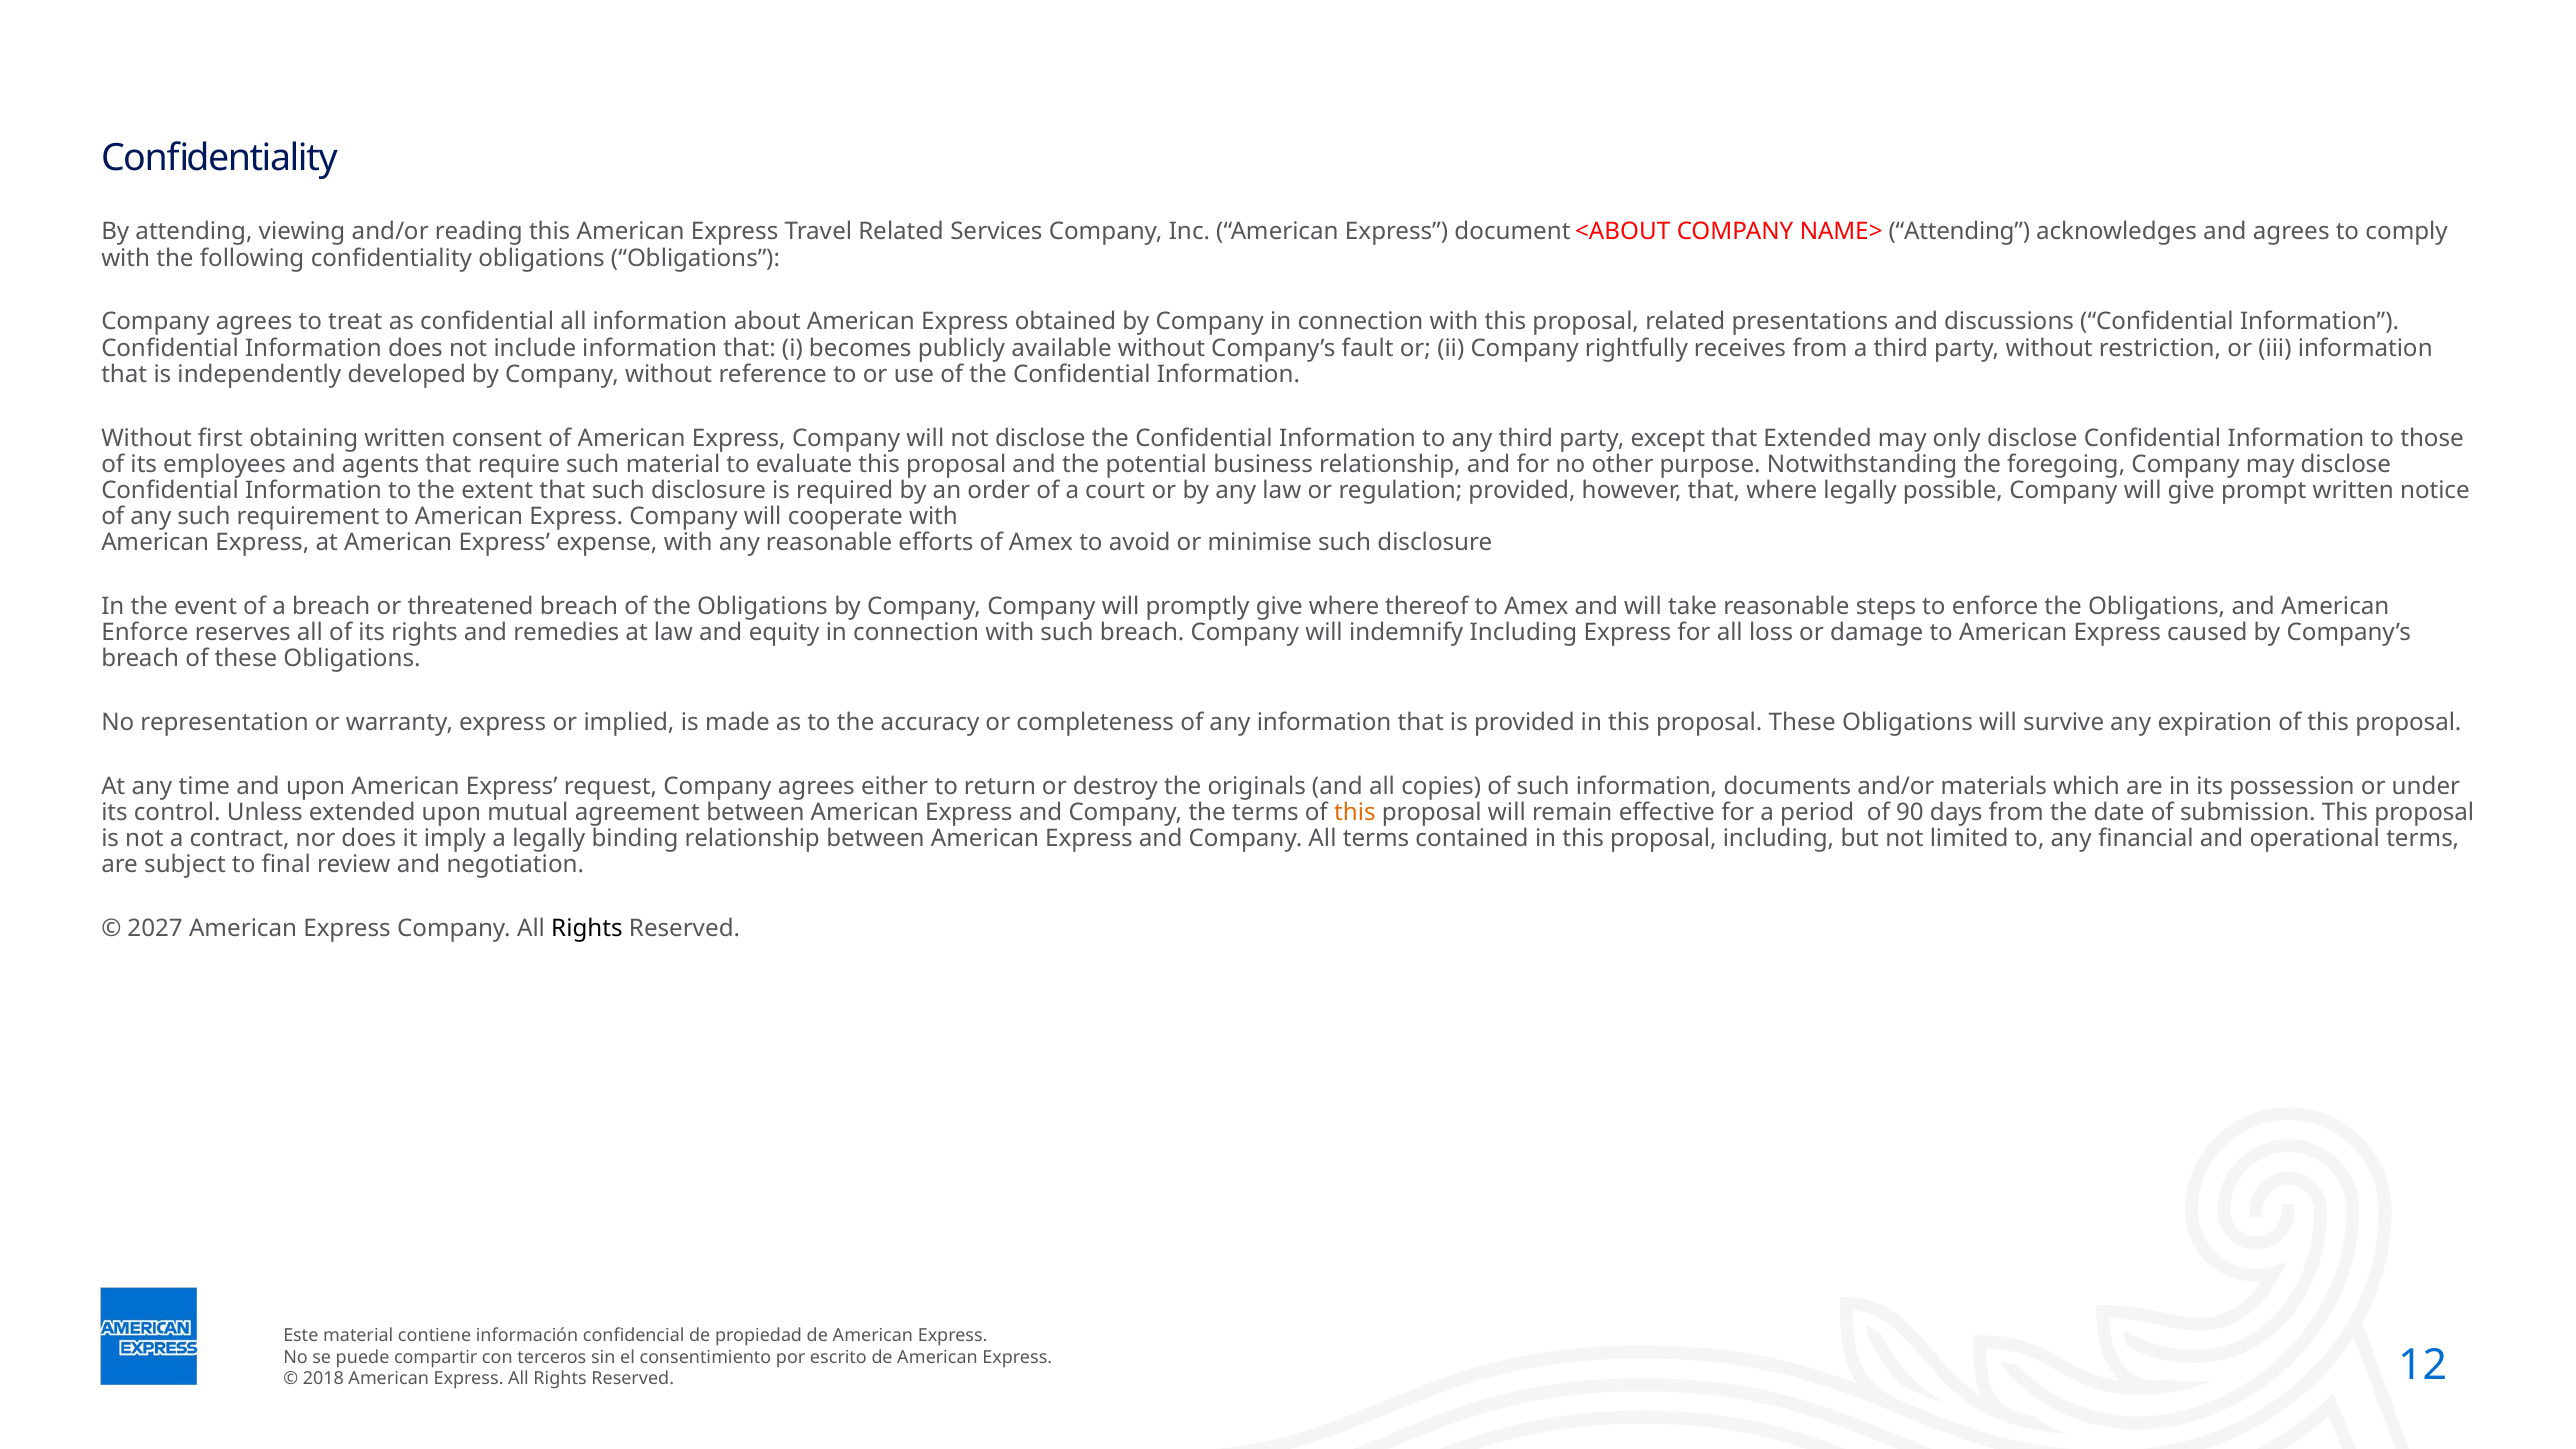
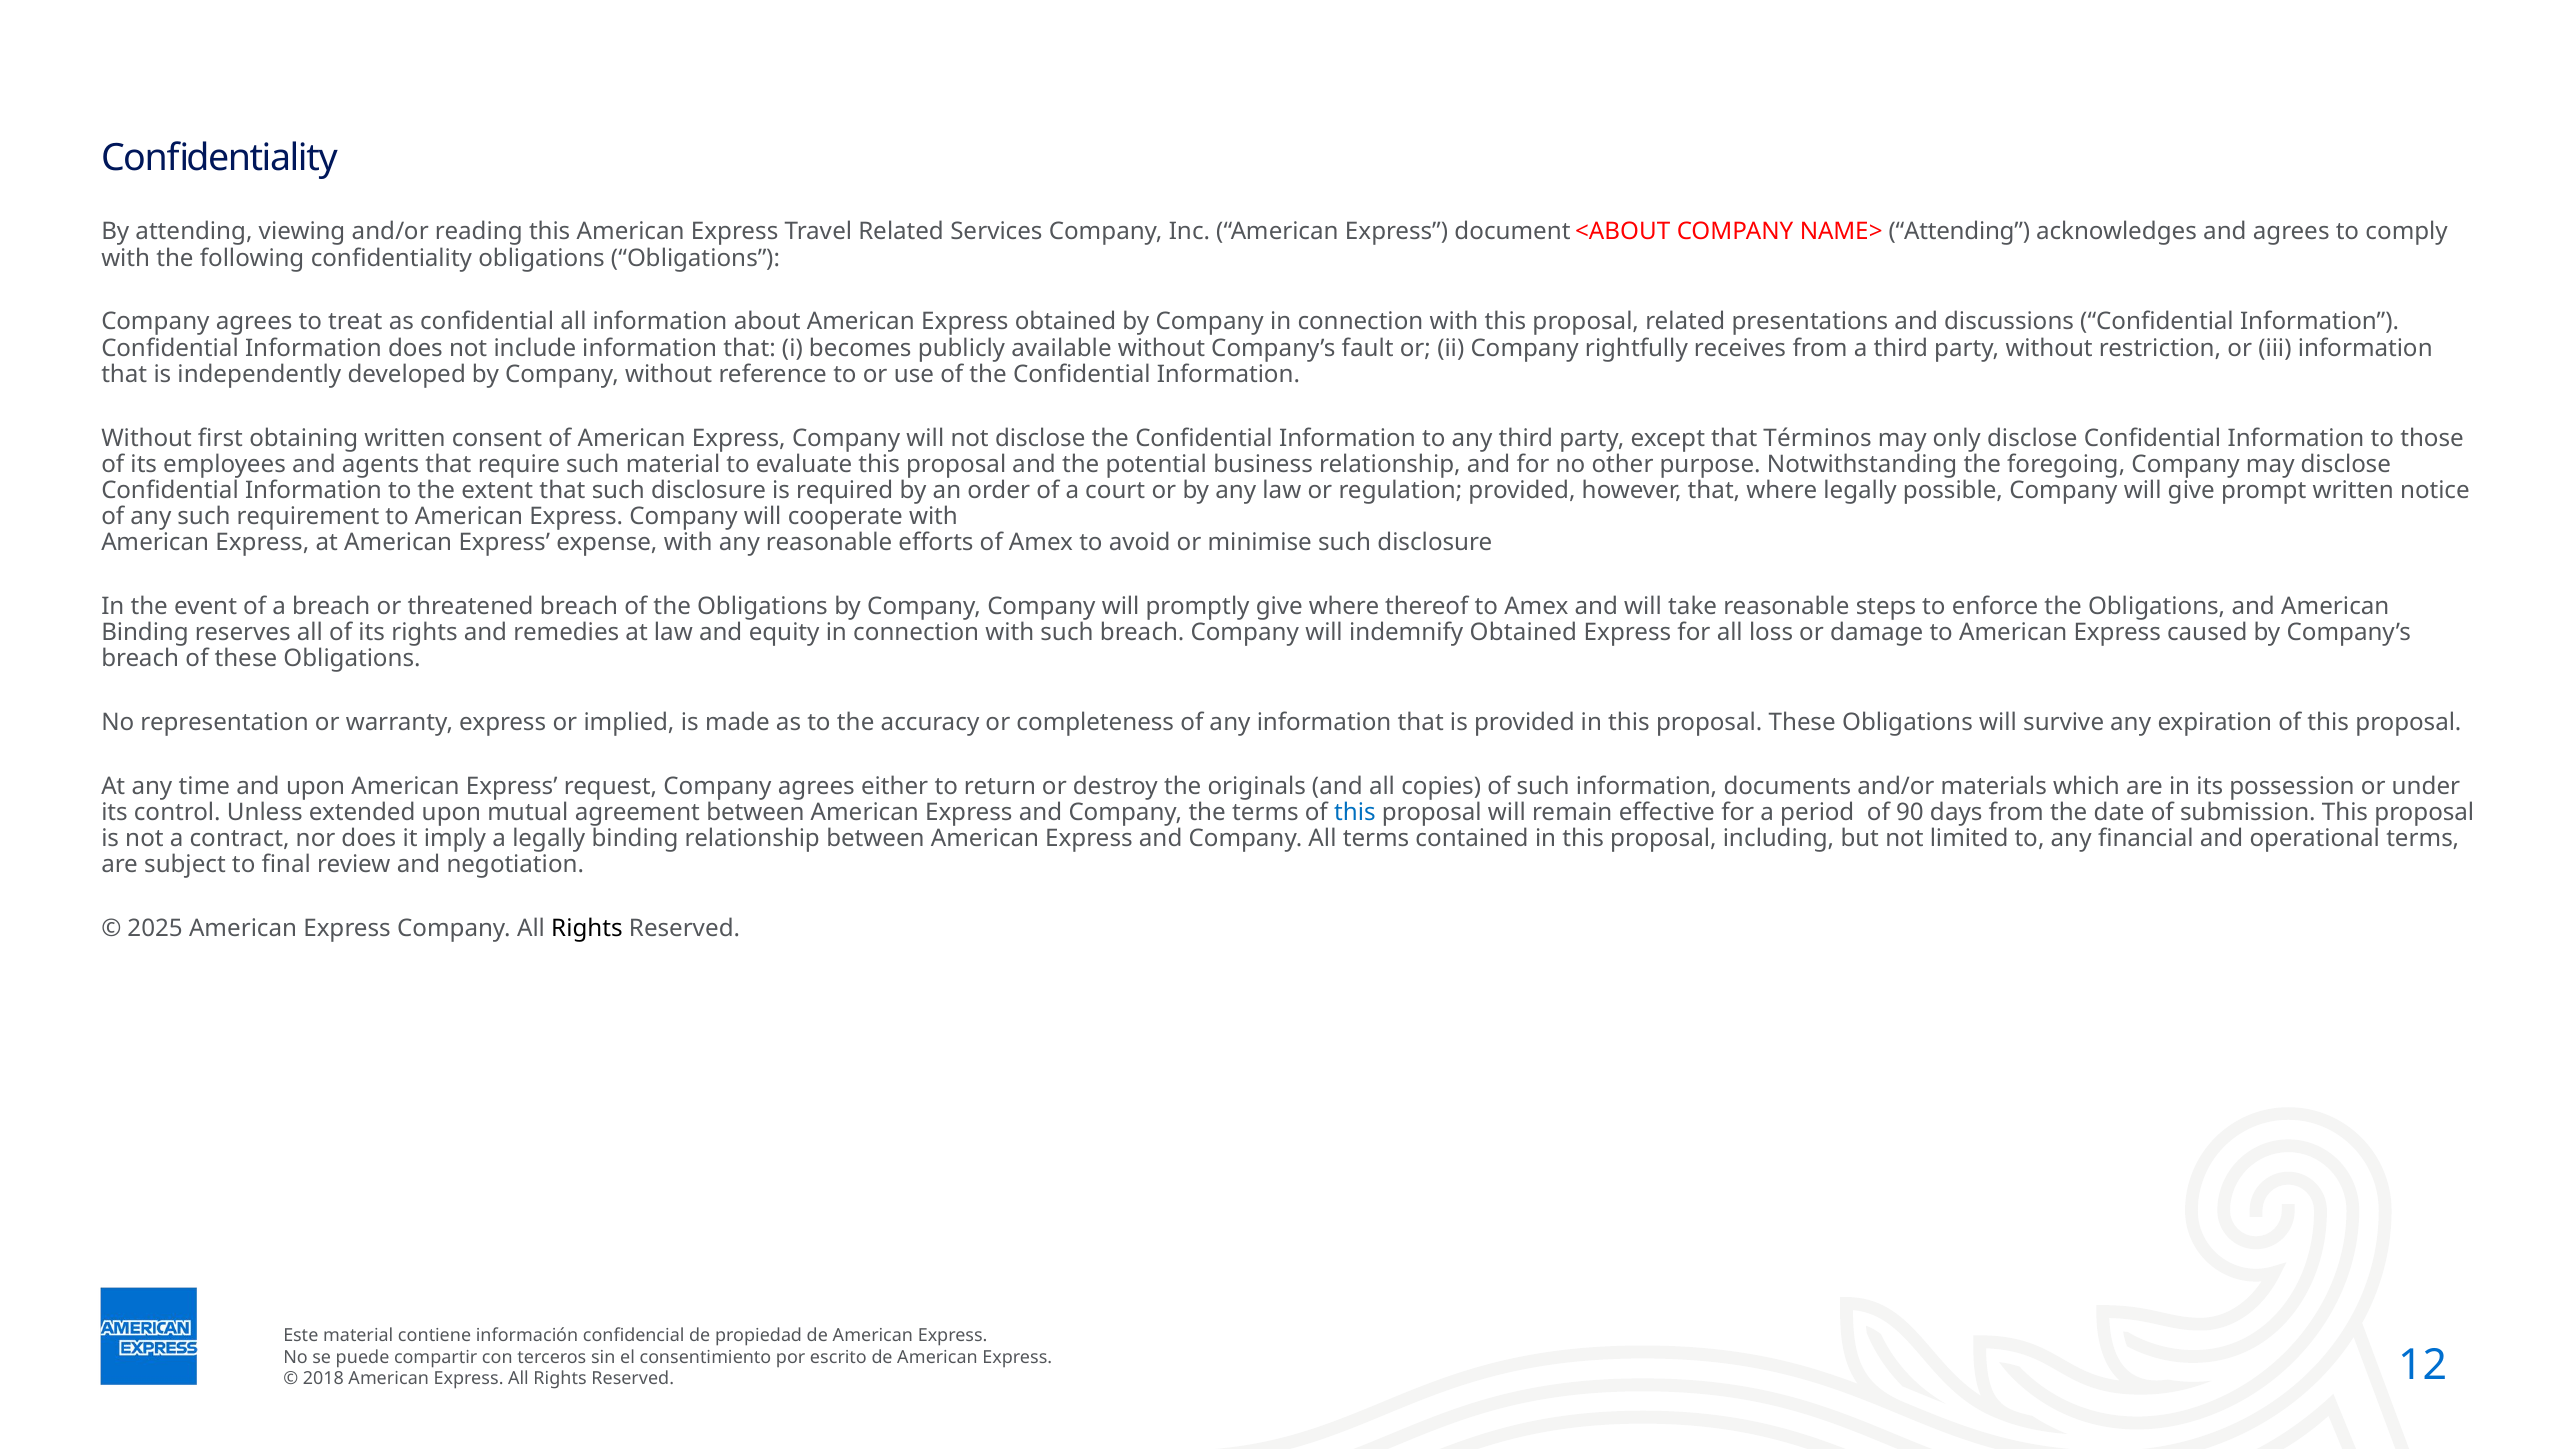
that Extended: Extended -> Términos (1818, 438)
Enforce: Enforce -> Binding (145, 633)
indemnify Including: Including -> Obtained (1523, 633)
this colour: orange -> blue (1355, 813)
2027: 2027 -> 2025 (155, 929)
